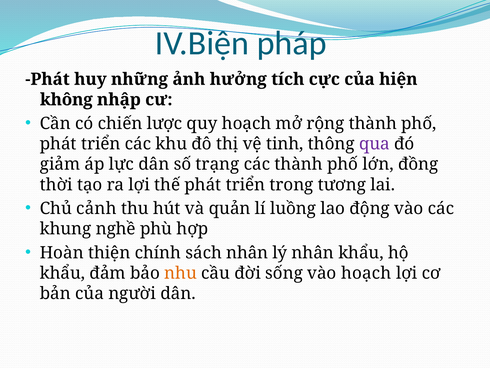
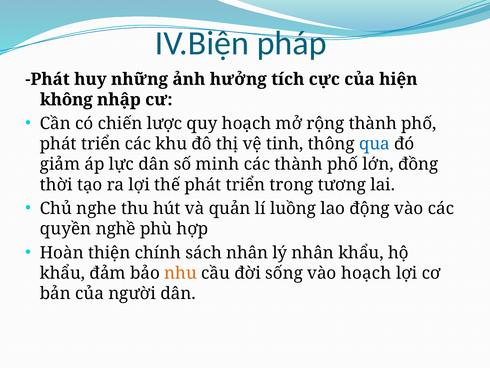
qua colour: purple -> blue (374, 144)
trạng: trạng -> minh (218, 164)
cảnh: cảnh -> nghe (96, 208)
khung: khung -> quyền (66, 229)
